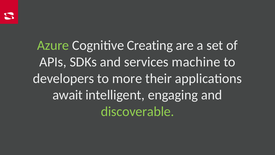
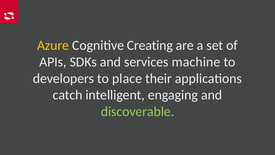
Azure colour: light green -> yellow (53, 45)
more: more -> place (127, 78)
await: await -> catch (68, 95)
